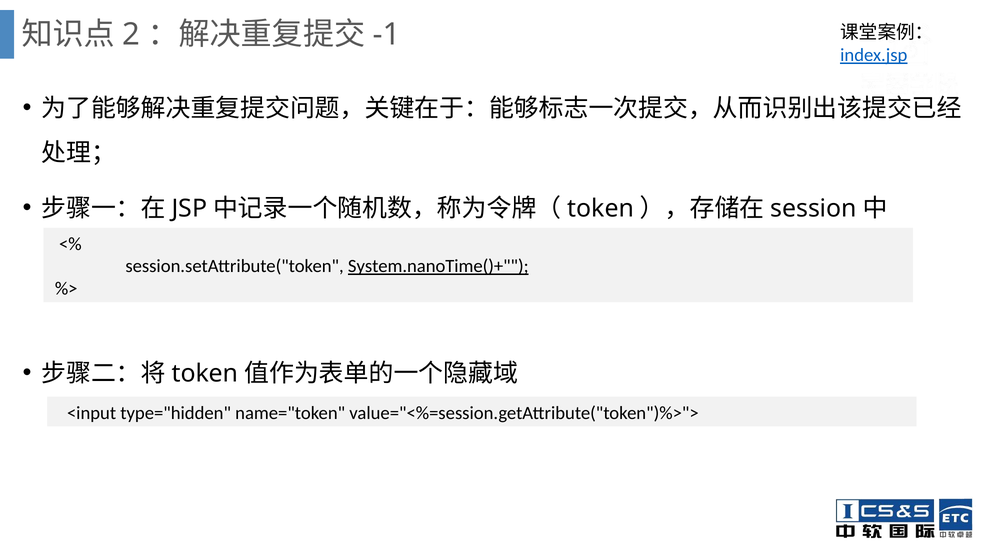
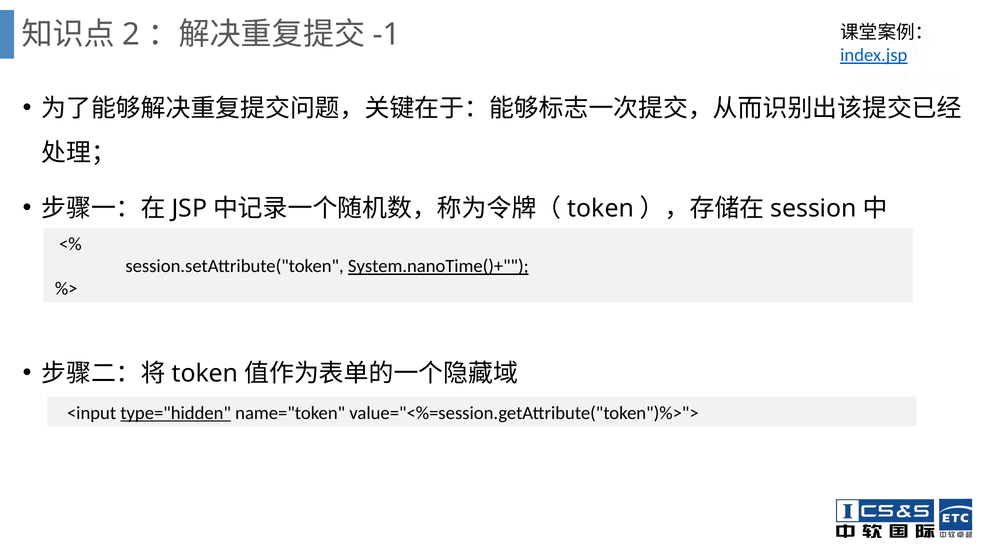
type="hidden underline: none -> present (176, 413)
